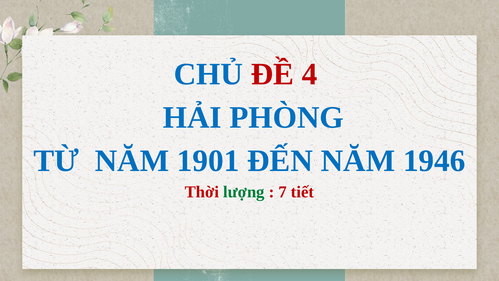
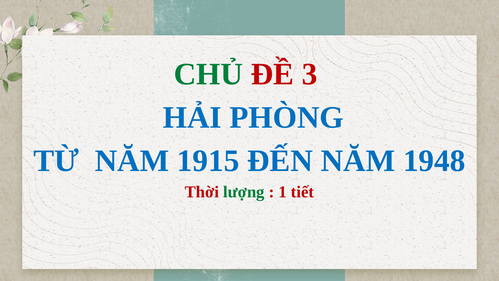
CHỦ colour: blue -> green (208, 74)
4: 4 -> 3 (310, 74)
1901: 1901 -> 1915 (208, 161)
1946: 1946 -> 1948 (434, 161)
7: 7 -> 1 (283, 192)
